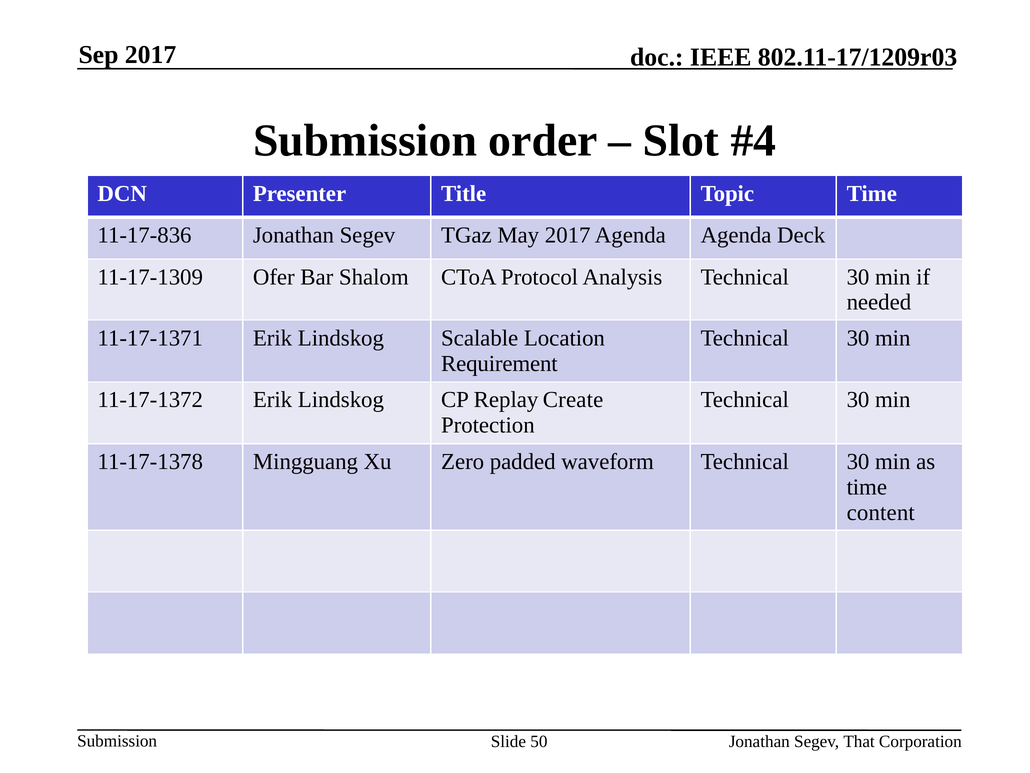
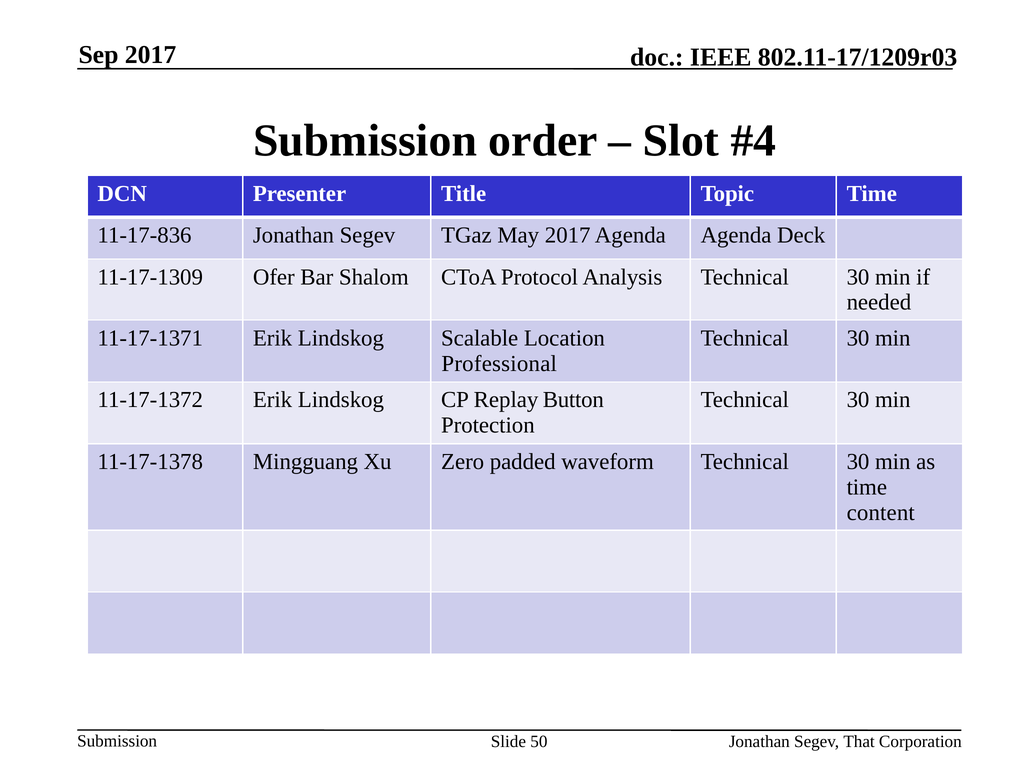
Requirement: Requirement -> Professional (499, 363)
Create: Create -> Button (573, 400)
